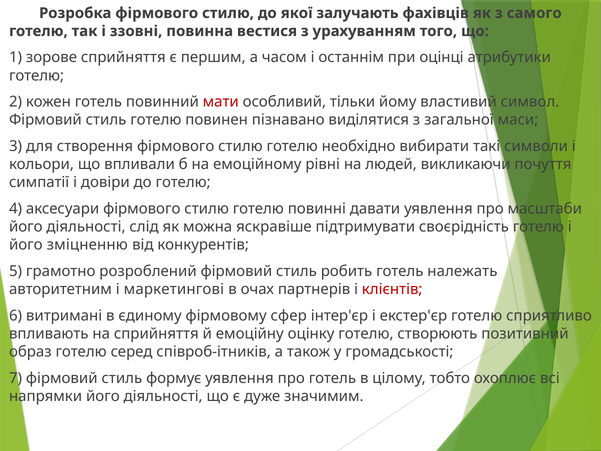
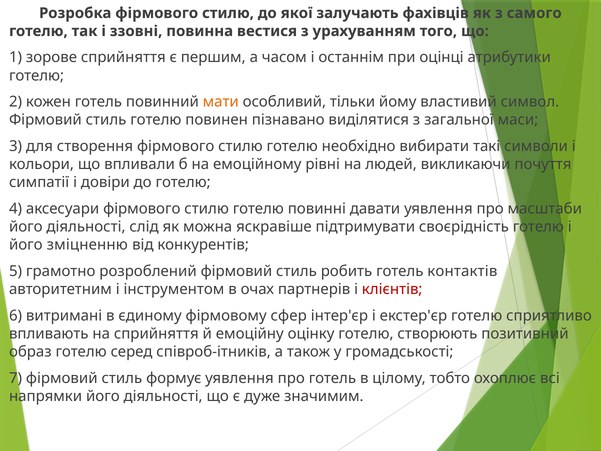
мати colour: red -> orange (221, 102)
належать: належать -> контактів (462, 271)
маркетингові: маркетингові -> інструментом (174, 289)
